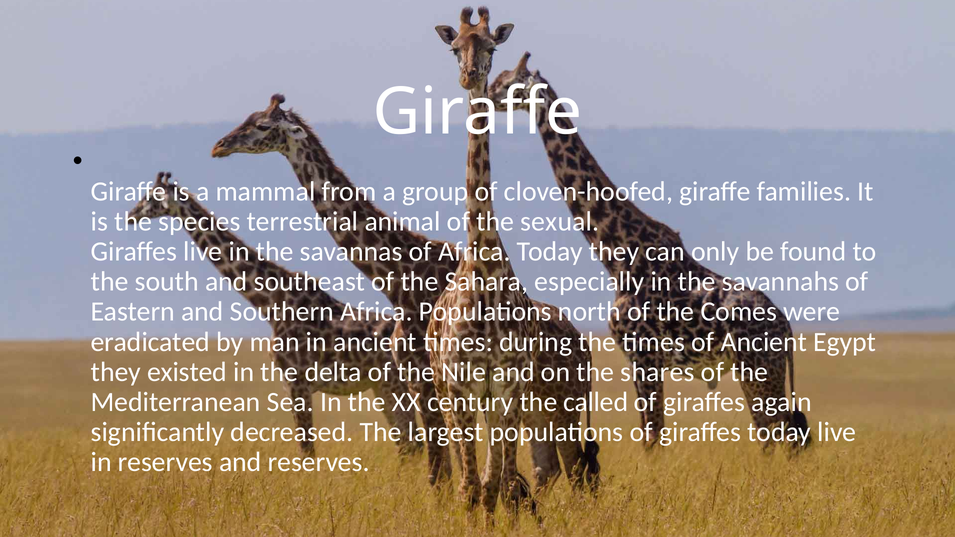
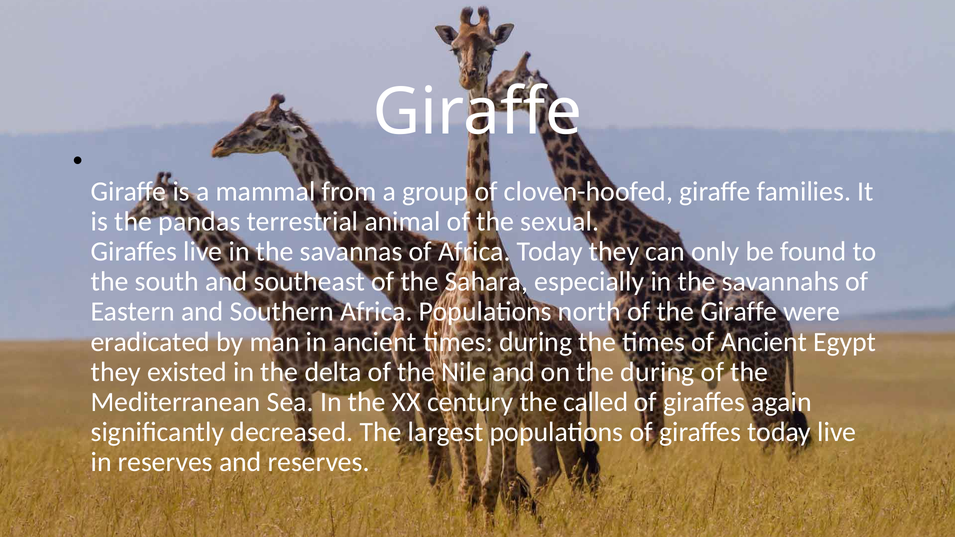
species: species -> pandas (199, 222)
the Comes: Comes -> Giraffe (739, 312)
the shares: shares -> during (658, 372)
